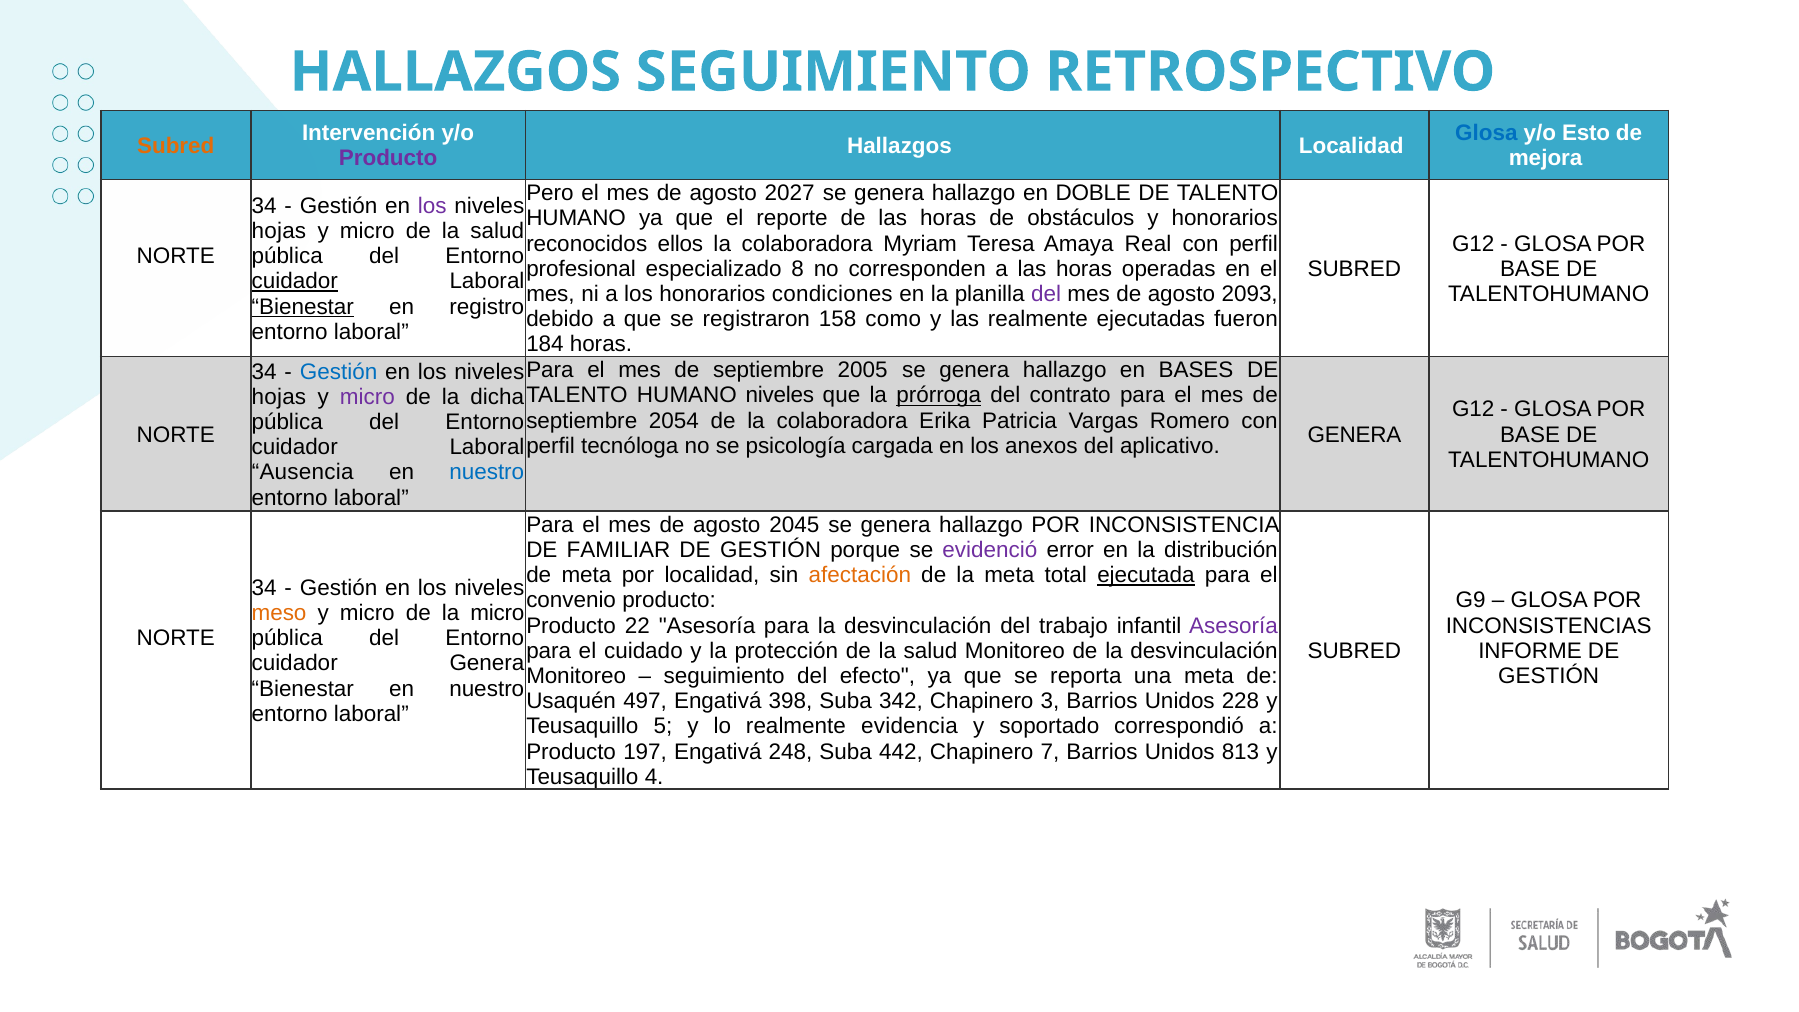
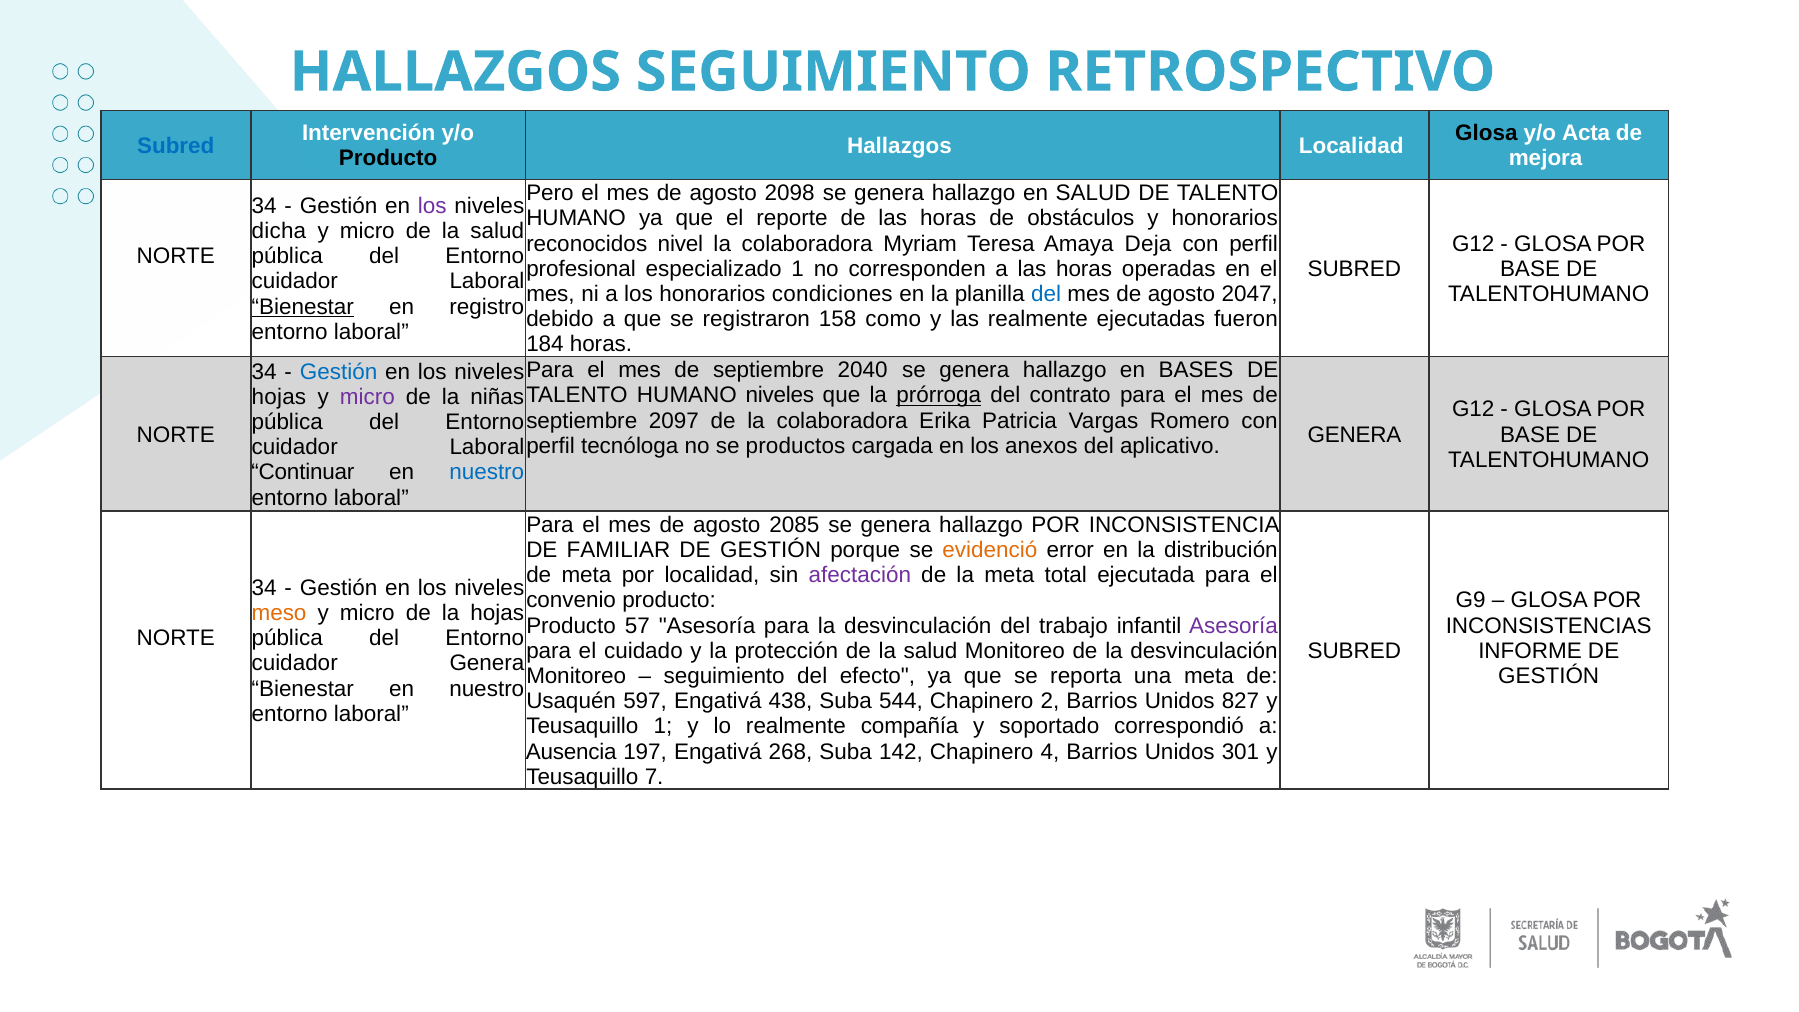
Glosa colour: blue -> black (1486, 133)
Esto: Esto -> Acta (1586, 133)
Subred colour: orange -> blue (176, 146)
Producto colour: purple -> black (388, 158)
2027: 2027 -> 2098 (790, 193)
en DOBLE: DOBLE -> SALUD (1093, 193)
hojas: hojas -> dicha (279, 231)
ellos: ellos -> nivel (680, 244)
Real: Real -> Deja (1148, 244)
especializado 8: 8 -> 1 (798, 269)
cuidador underline: present -> none (295, 281)
del colour: purple -> blue (1046, 294)
2093: 2093 -> 2047 (1250, 294)
2005: 2005 -> 2040 (863, 370)
dicha: dicha -> niñas (497, 397)
2054: 2054 -> 2097 (674, 421)
psicología: psicología -> productos (796, 446)
Ausencia: Ausencia -> Continuar (303, 472)
2045: 2045 -> 2085 (794, 525)
evidenció colour: purple -> orange (990, 550)
afectación colour: orange -> purple (860, 575)
ejecutada underline: present -> none (1146, 575)
la micro: micro -> hojas (497, 613)
22: 22 -> 57 (637, 626)
497: 497 -> 597 (645, 701)
398: 398 -> 438 (790, 701)
342: 342 -> 544 (901, 701)
3: 3 -> 2 (1050, 701)
228: 228 -> 827 (1240, 701)
Teusaquillo 5: 5 -> 1 (663, 726)
evidencia: evidencia -> compañía (910, 726)
Producto: Producto -> Ausencia (571, 752)
248: 248 -> 268 (790, 752)
442: 442 -> 142 (901, 752)
7: 7 -> 4 (1050, 752)
813: 813 -> 301 (1240, 752)
4: 4 -> 7 (654, 777)
